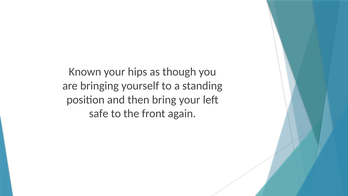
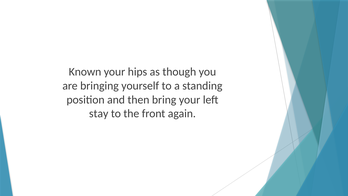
safe: safe -> stay (99, 114)
